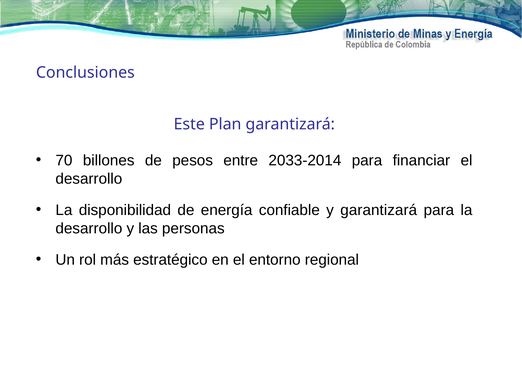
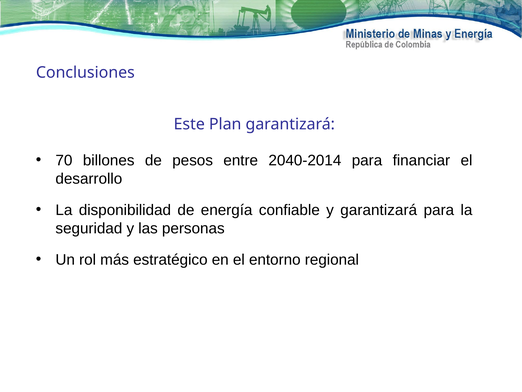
2033-2014: 2033-2014 -> 2040-2014 (305, 160)
desarrollo: desarrollo -> seguridad (89, 228)
